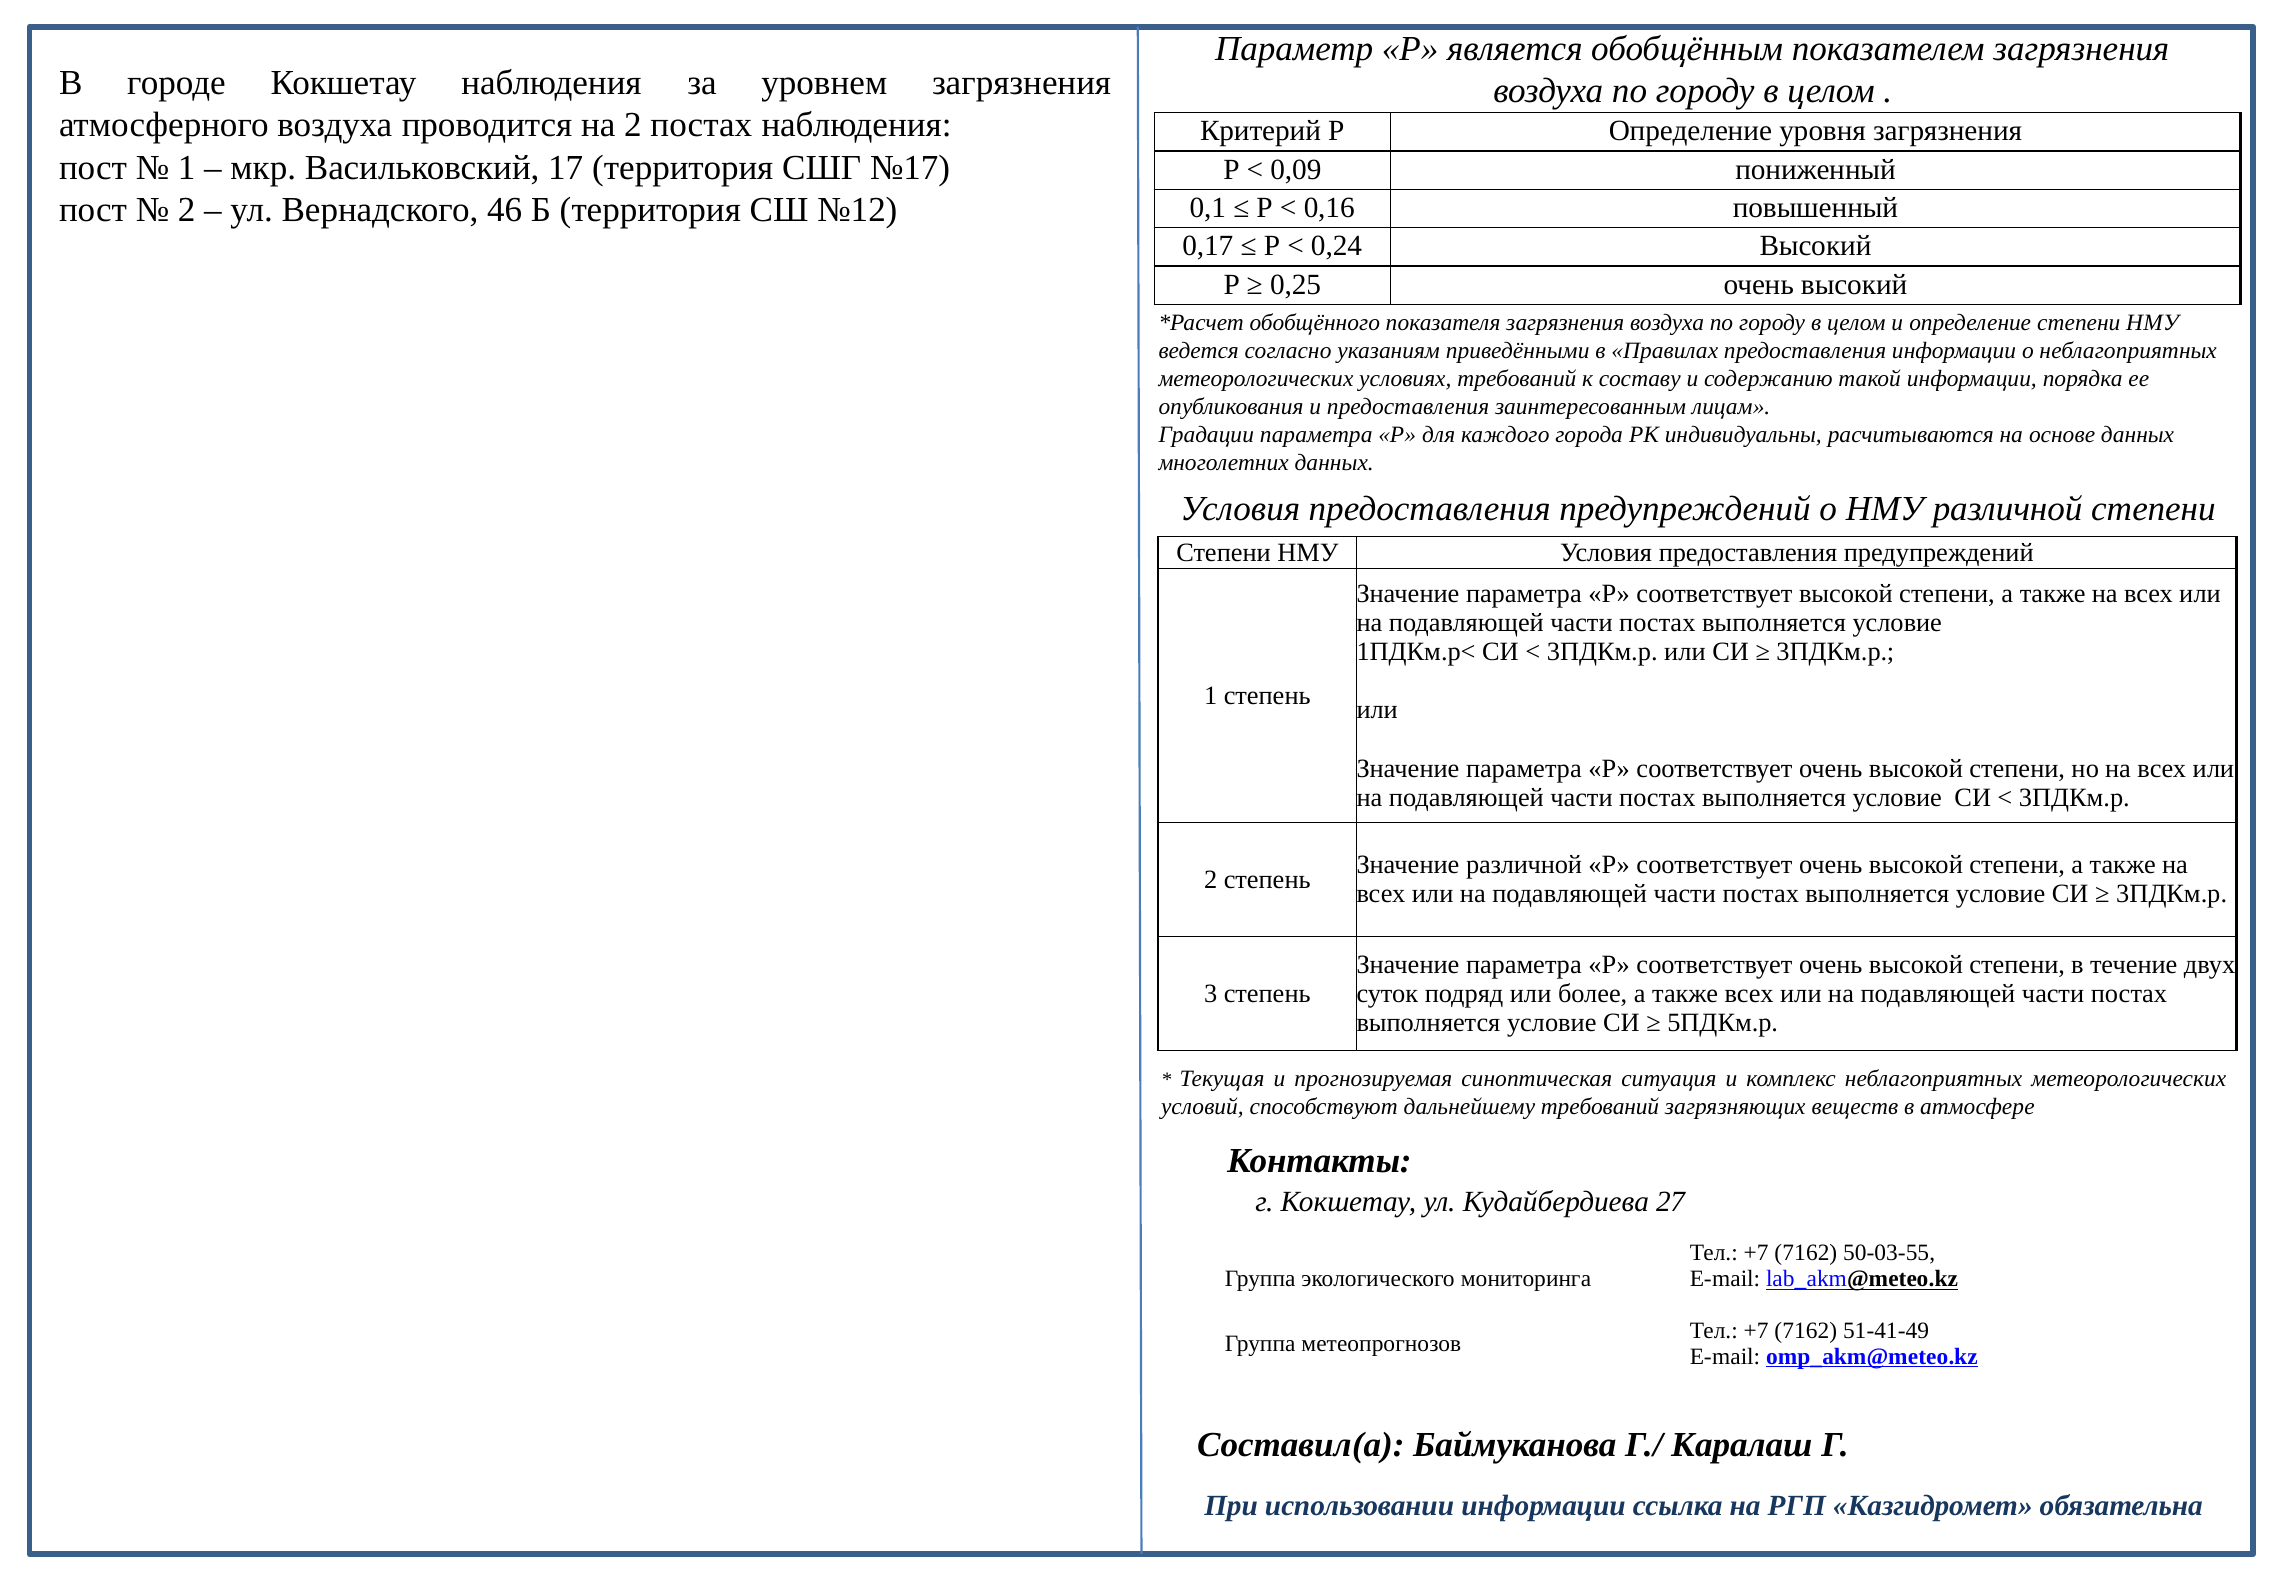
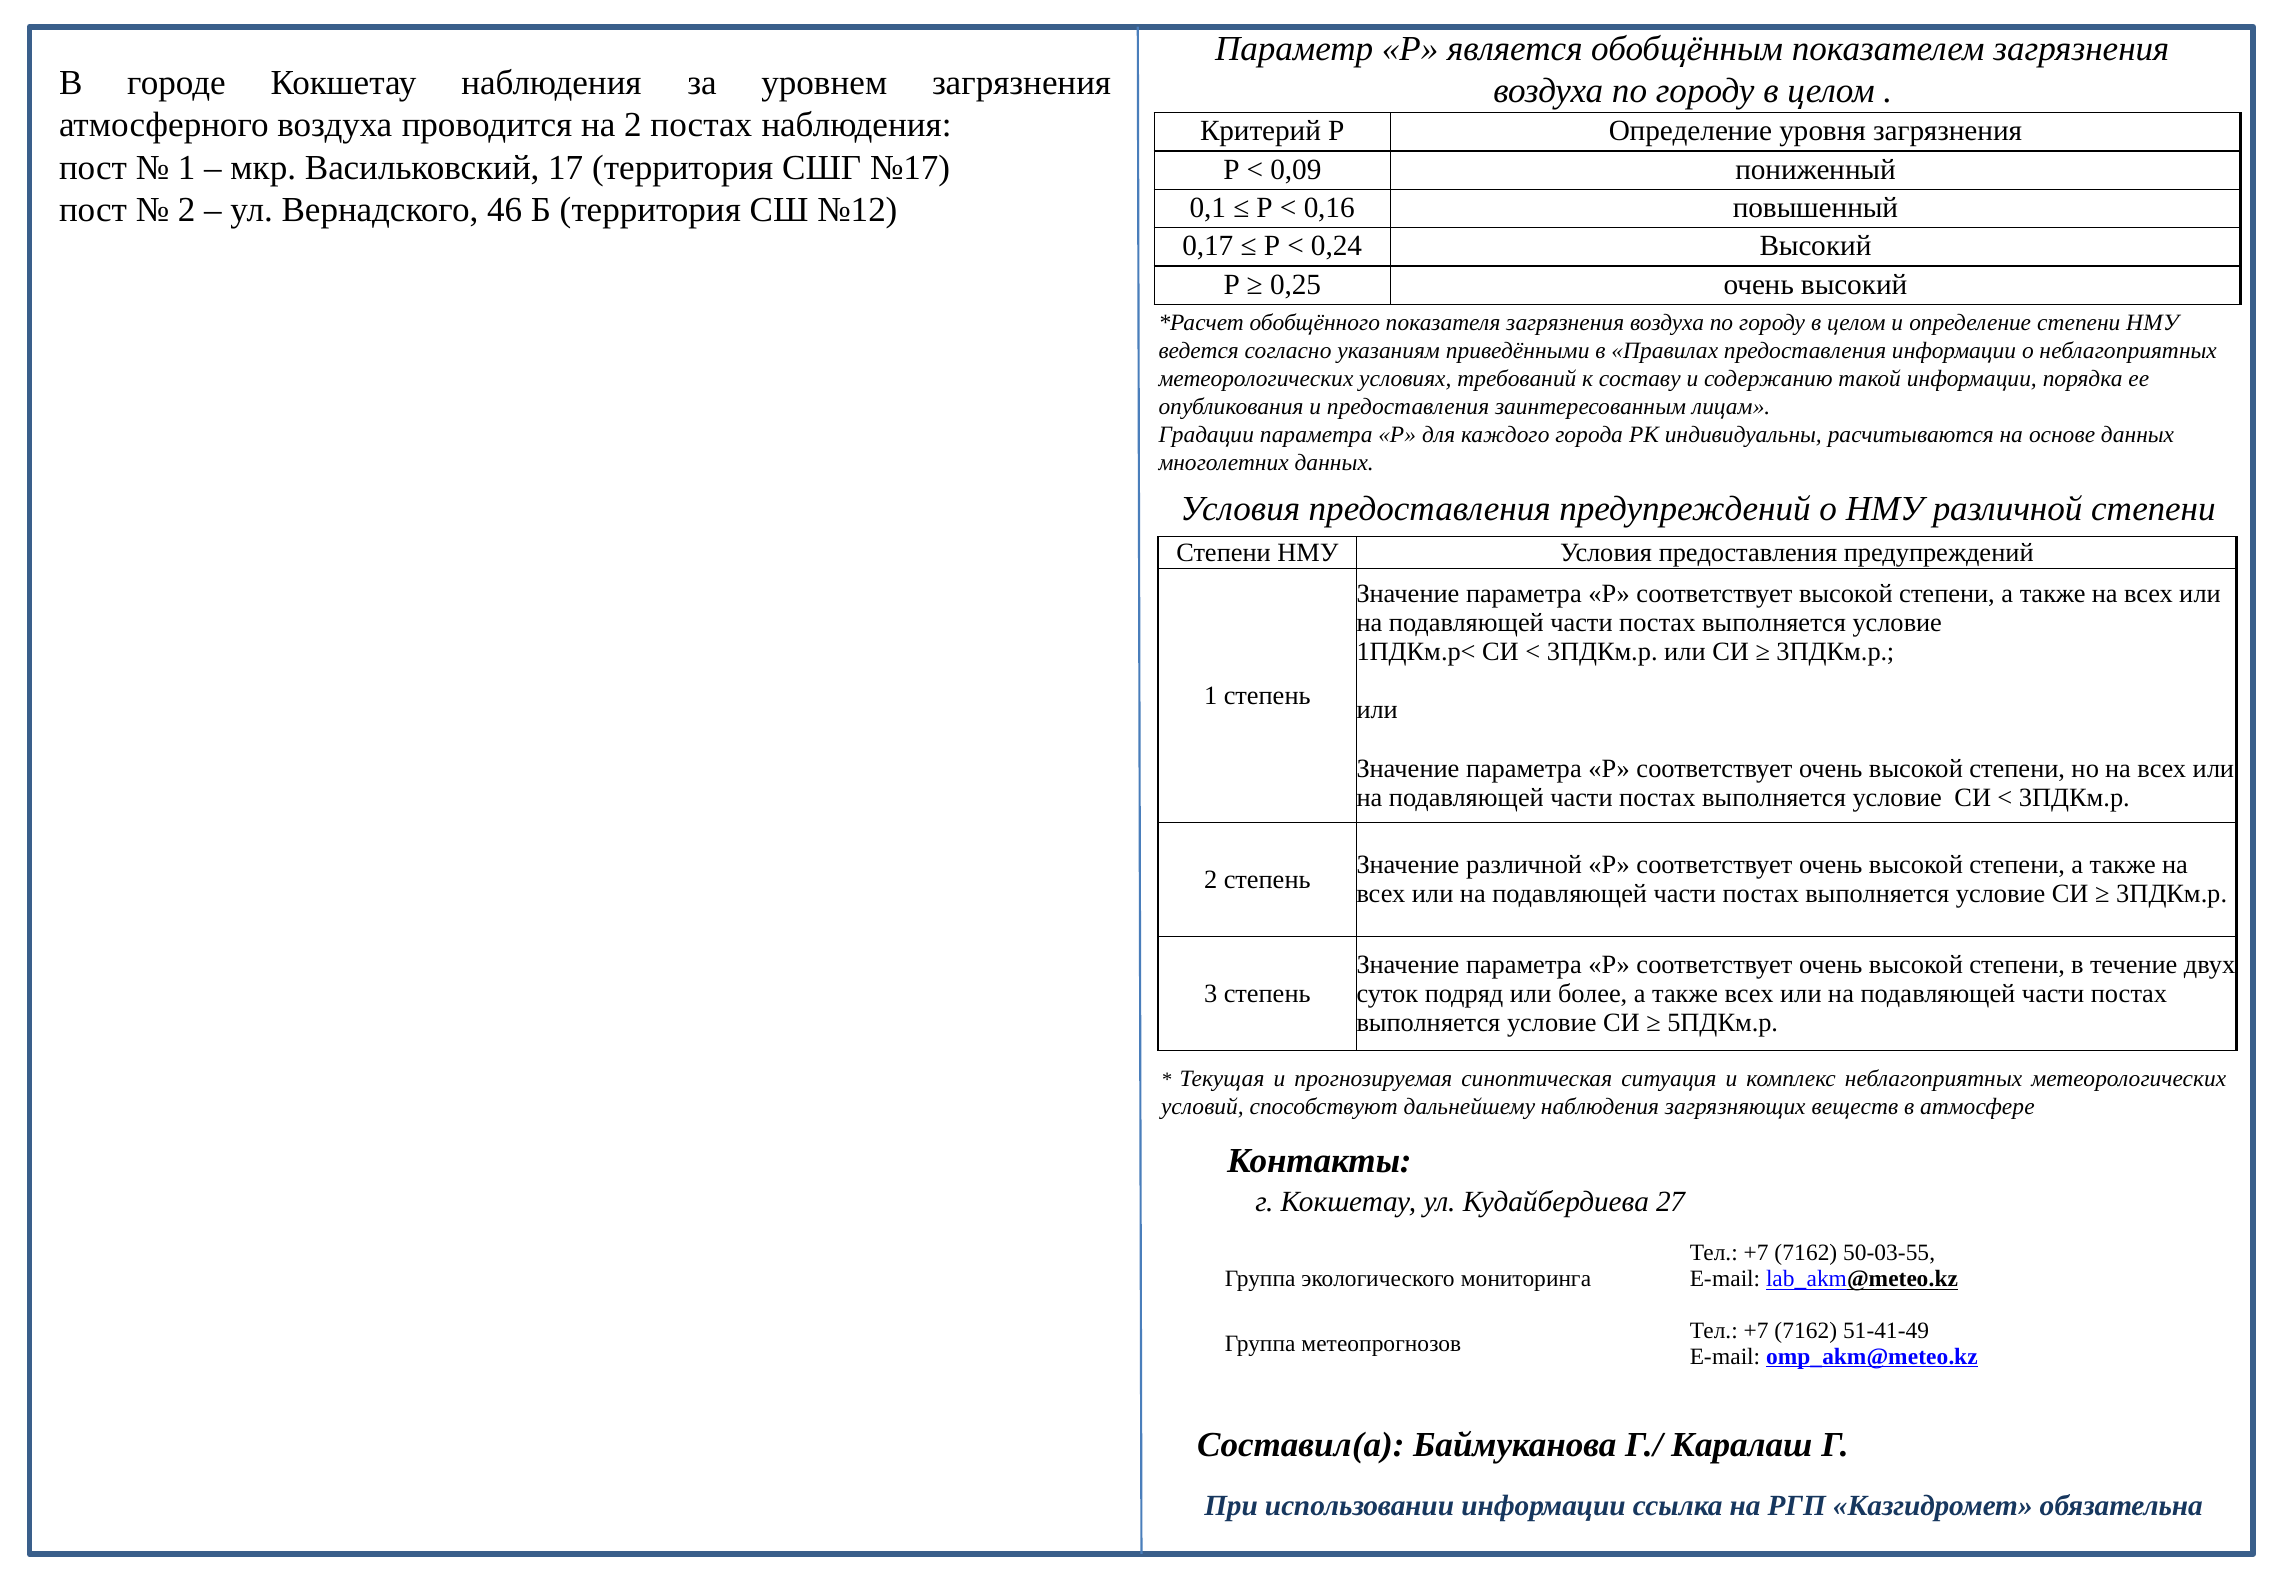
дальнейшему требований: требований -> наблюдения (1600, 1106)
